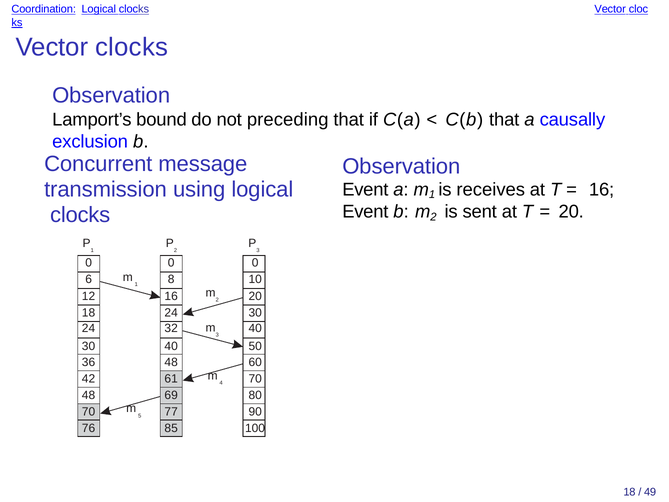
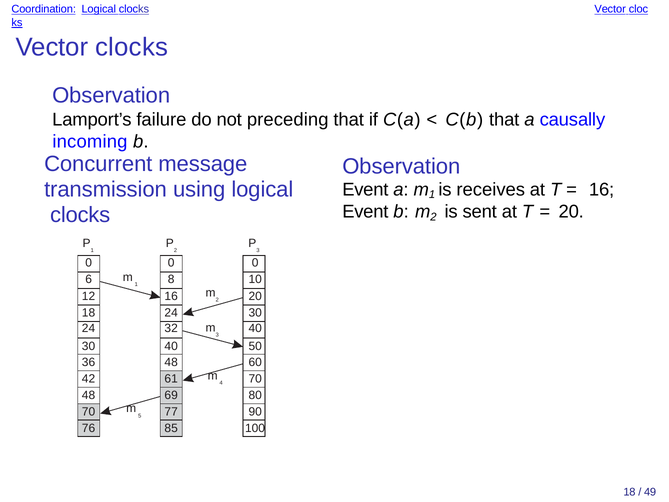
bound: bound -> failure (161, 120)
exclusion: exclusion -> incoming (90, 142)
